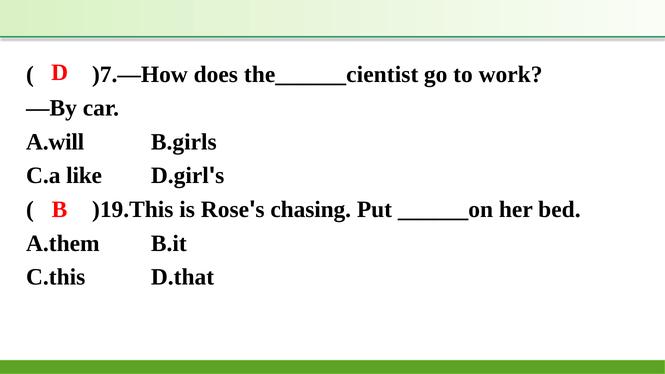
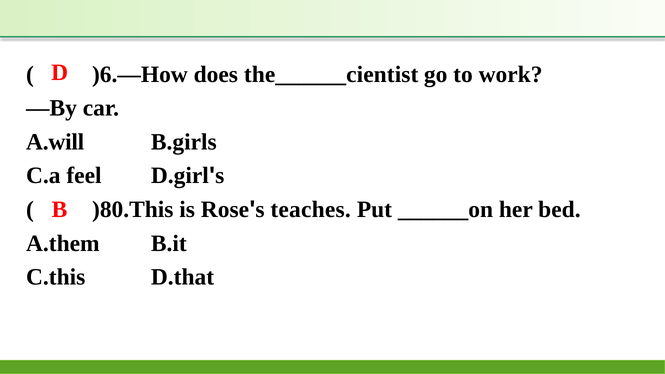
)7.—How: )7.—How -> )6.—How (140, 74)
like: like -> feel (84, 176)
)19.This: )19.This -> )80.This (133, 209)
chasing: chasing -> teaches (311, 209)
